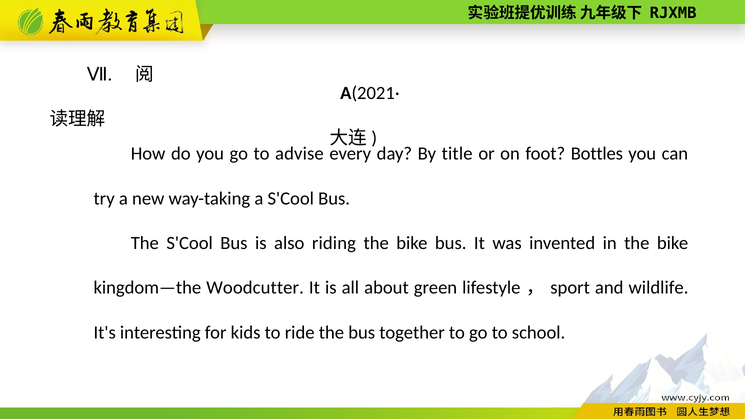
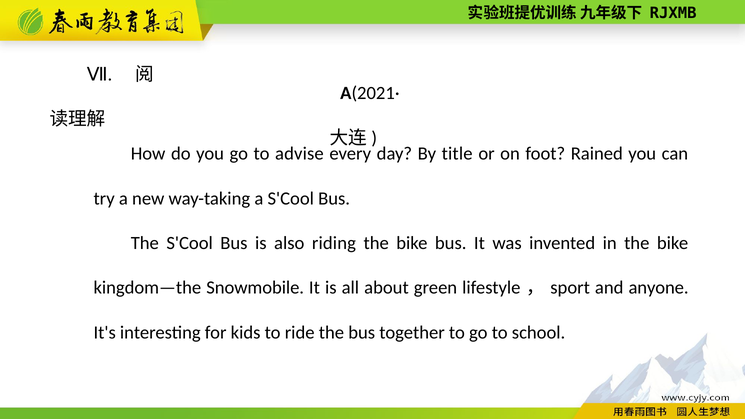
Bottles: Bottles -> Rained (597, 154)
Woodcutter: Woodcutter -> Snowmobile (255, 288)
wildlife: wildlife -> anyone (659, 288)
